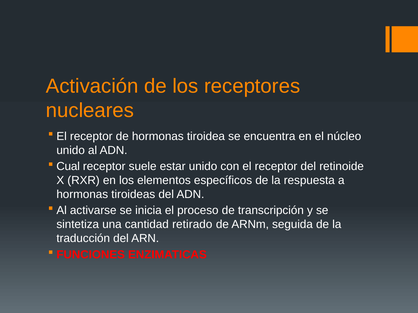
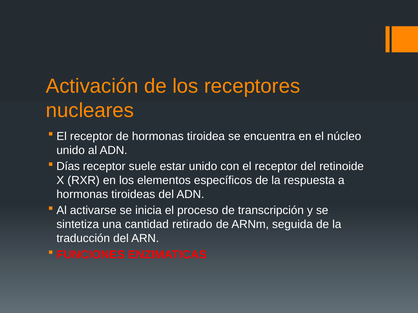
Cual: Cual -> Días (68, 167)
